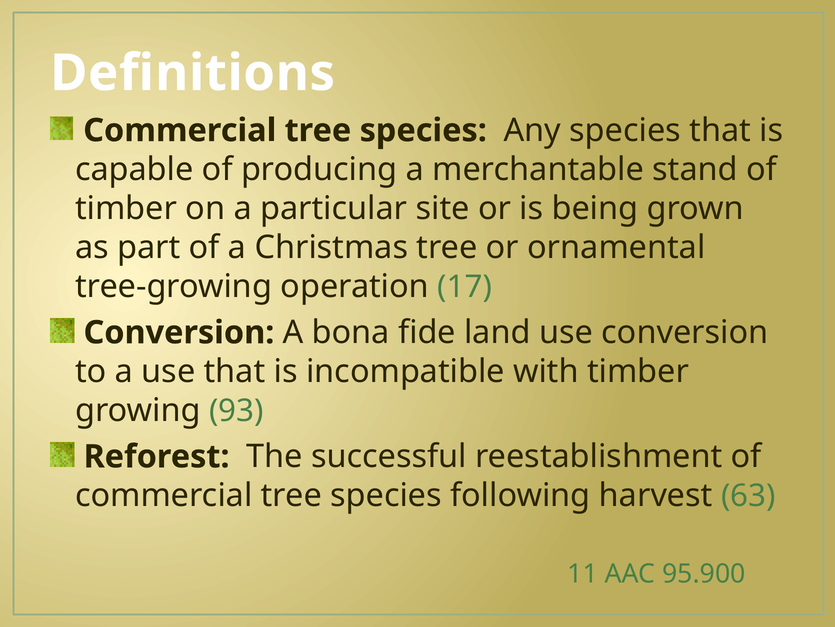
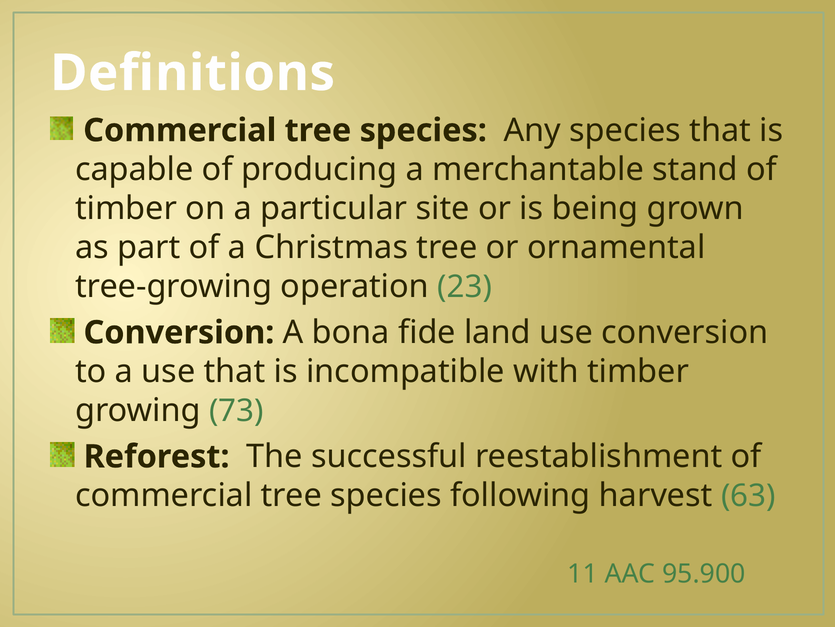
17: 17 -> 23 (465, 287)
93: 93 -> 73 (236, 411)
